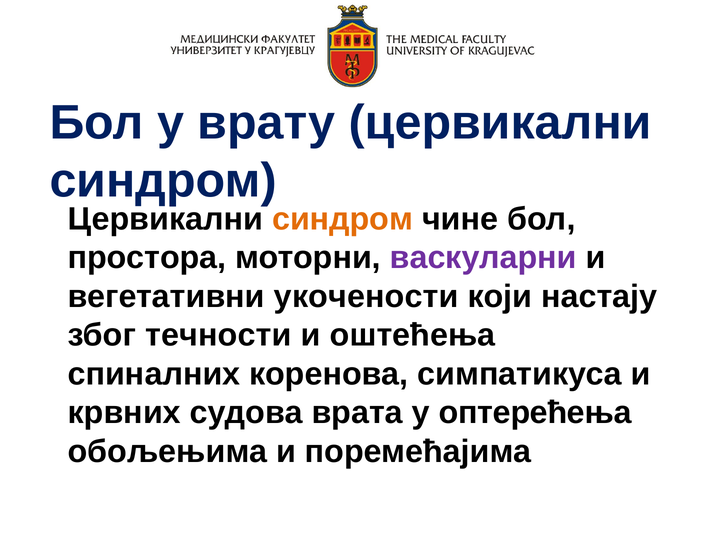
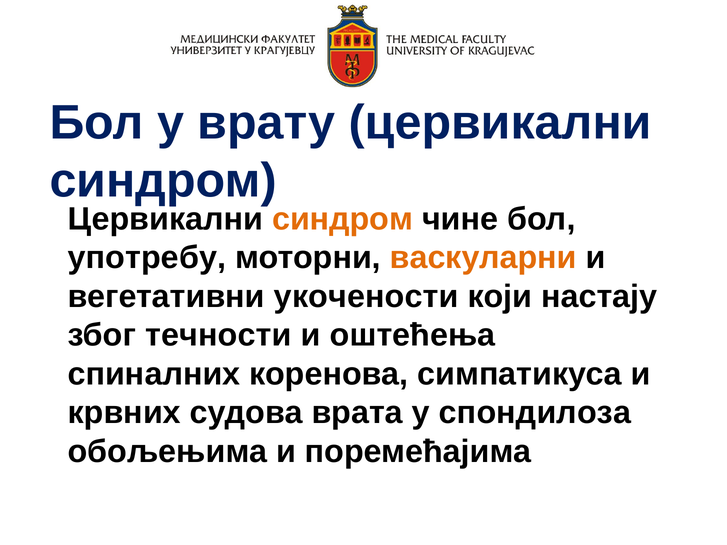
простора: простора -> употребу (147, 258)
васкуларни colour: purple -> orange (483, 258)
оптерећења: оптерећења -> спондилоза (535, 413)
